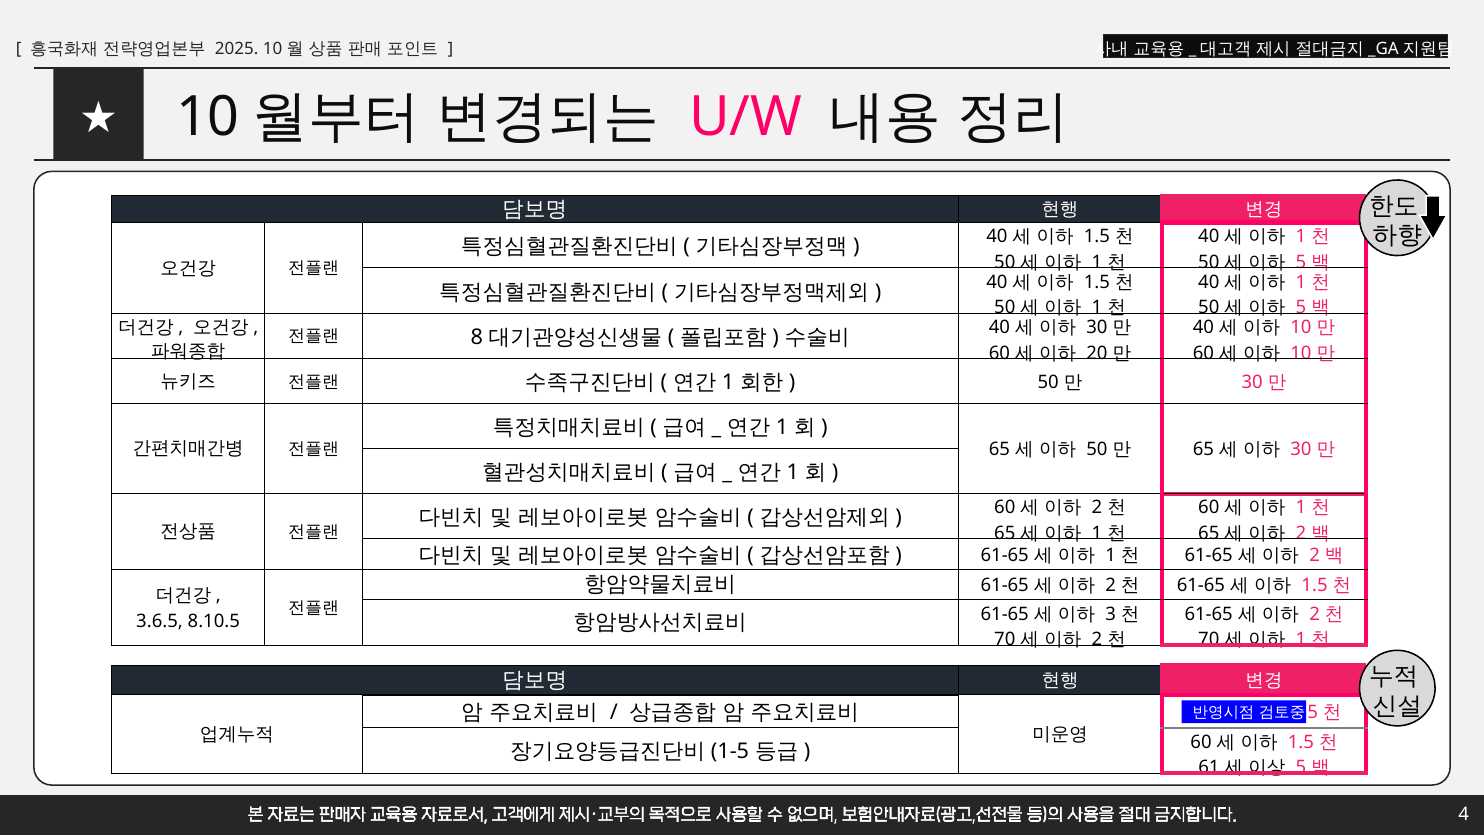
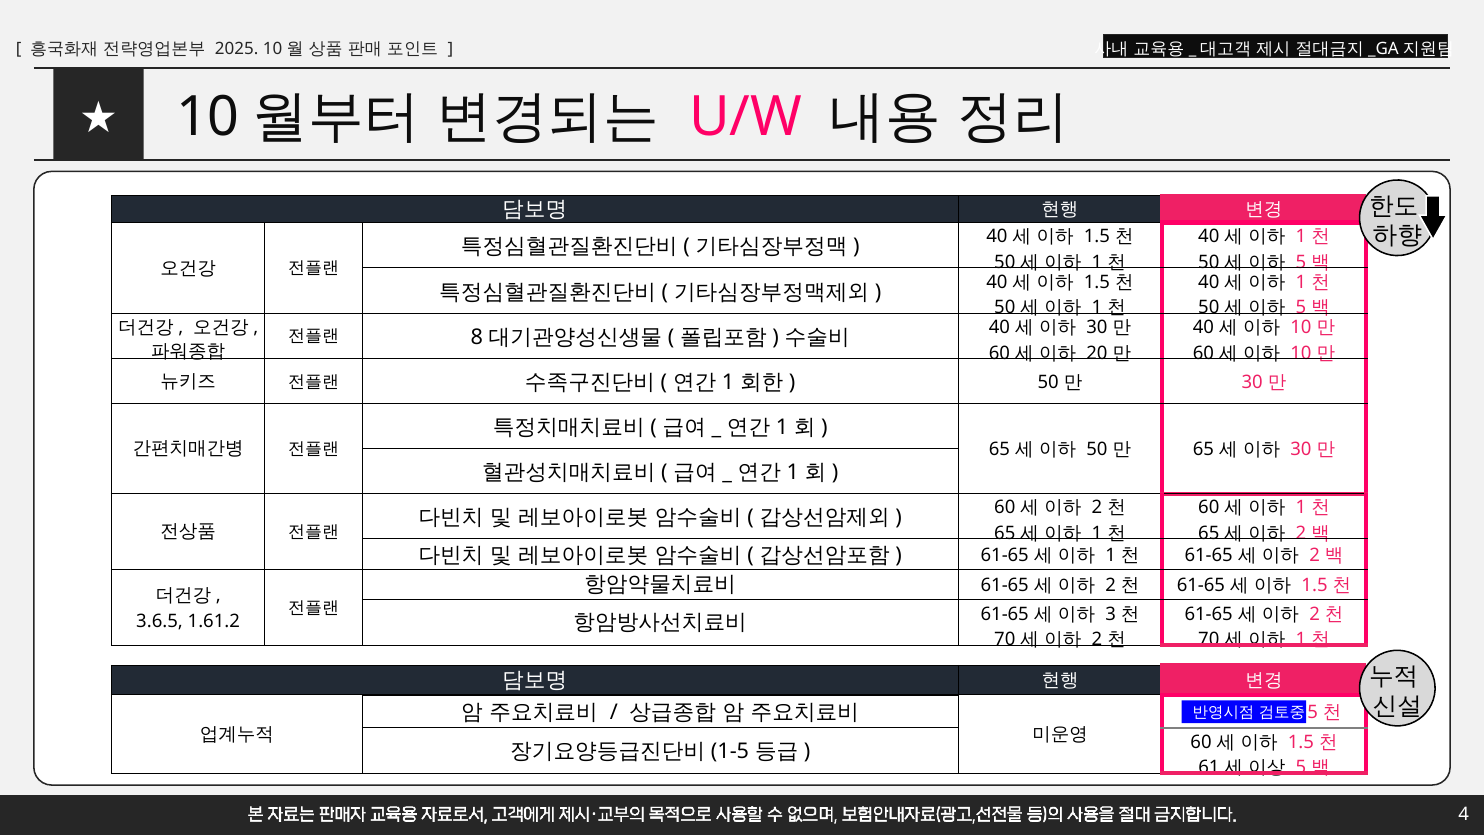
8.10.5: 8.10.5 -> 1.61.2 (214, 621)
